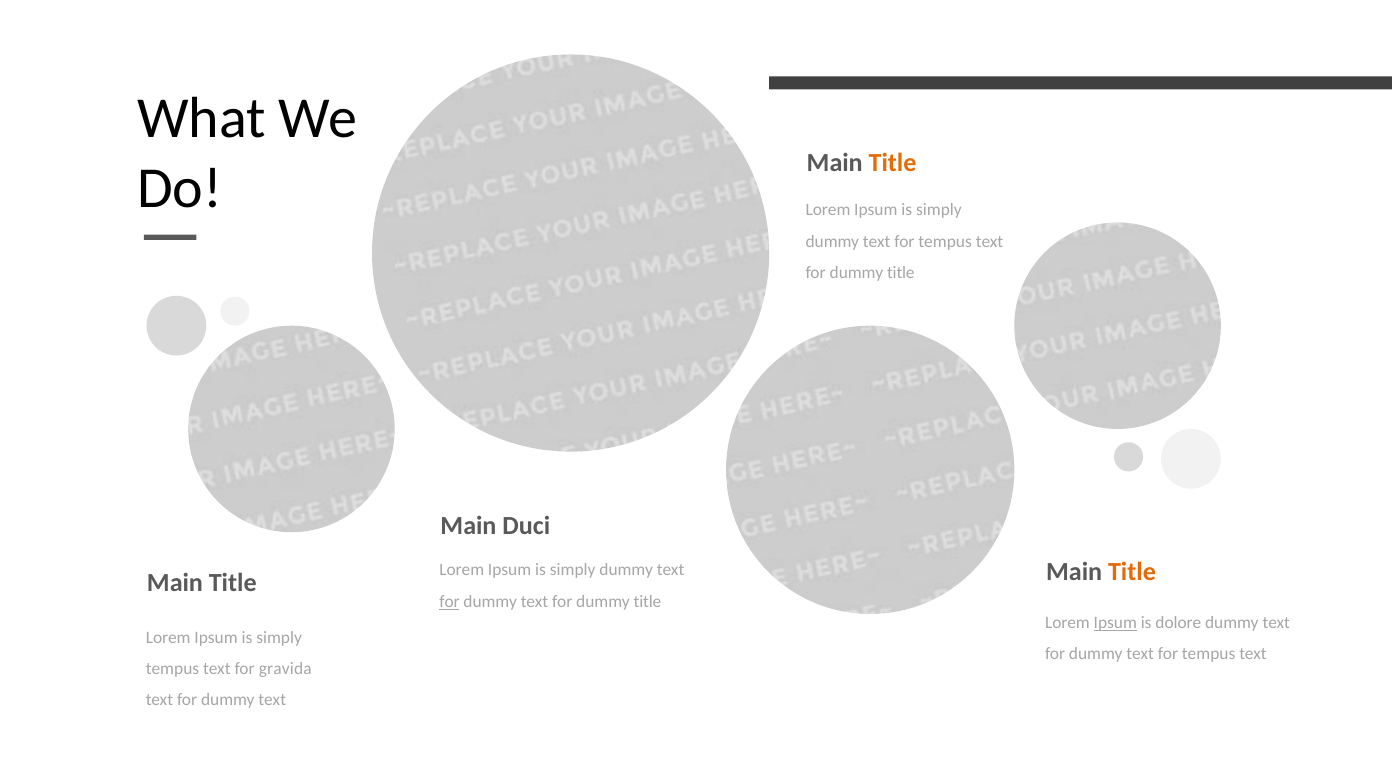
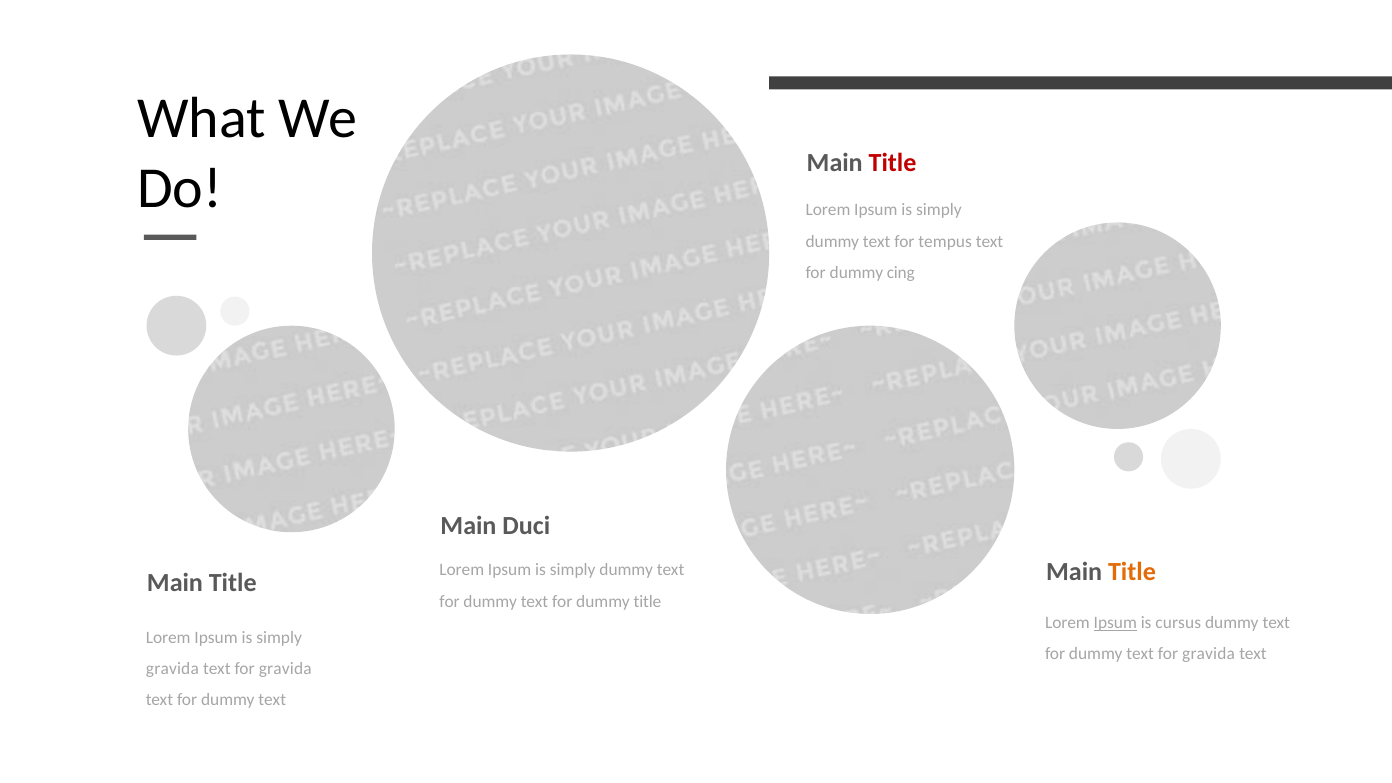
Title colour: orange -> red (893, 163)
title: title -> cing (901, 273)
for underline: present -> none (449, 602)
dolore: dolore -> cursus (1178, 623)
tempus: tempus -> gravida (1209, 654)
tempus: tempus -> gravida (172, 669)
